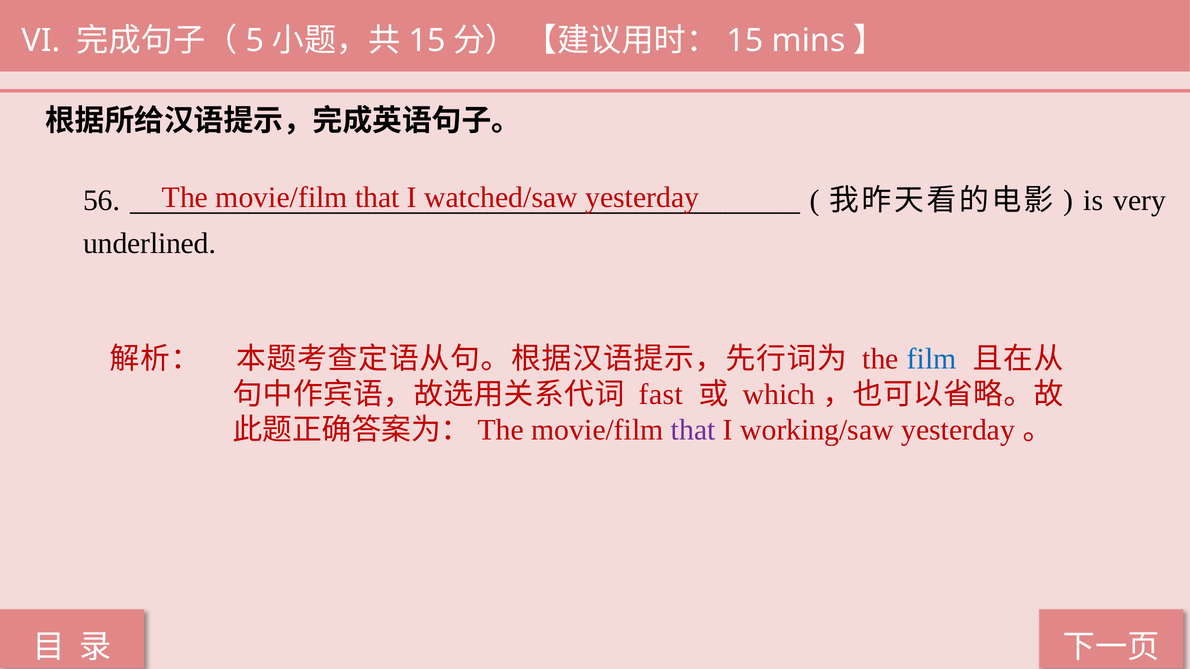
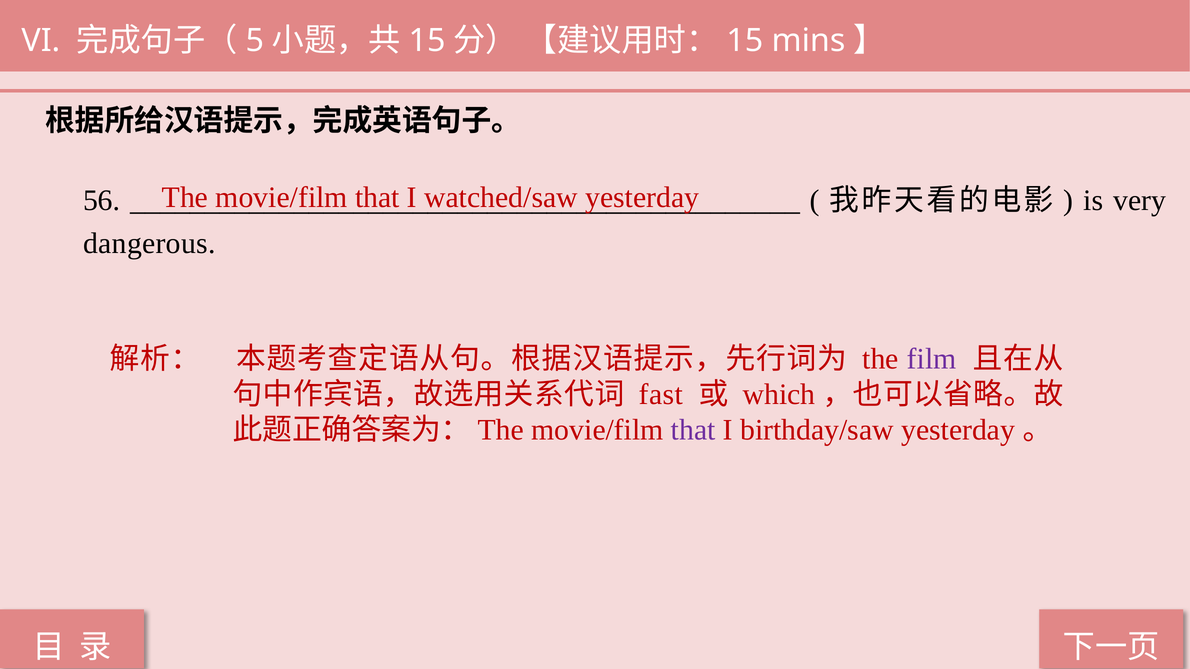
underlined: underlined -> dangerous (149, 243)
film colour: blue -> purple (932, 359)
working/saw: working/saw -> birthday/saw (817, 430)
